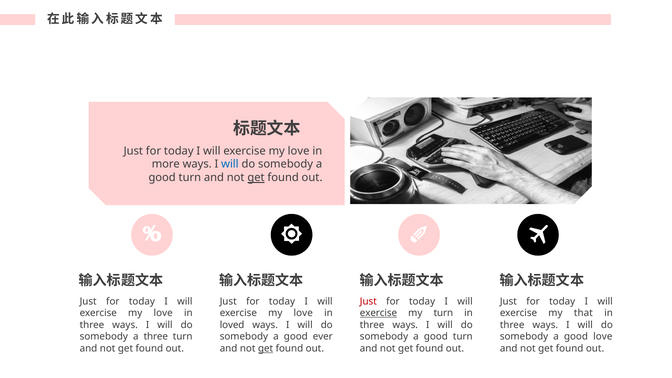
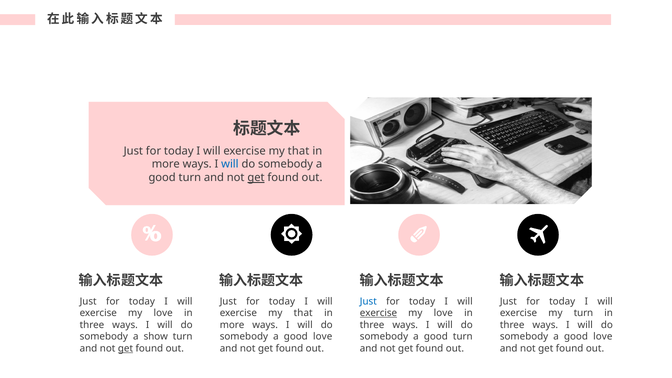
love: love -> that (299, 151)
Just colour: red -> blue (368, 301)
love: love -> that (303, 313)
turn: turn -> love (443, 313)
my that: that -> turn (583, 313)
loved: loved -> more (232, 325)
a three: three -> show (156, 337)
ever: ever -> love (323, 337)
get underline: none -> present (126, 348)
get underline: present -> none (266, 348)
